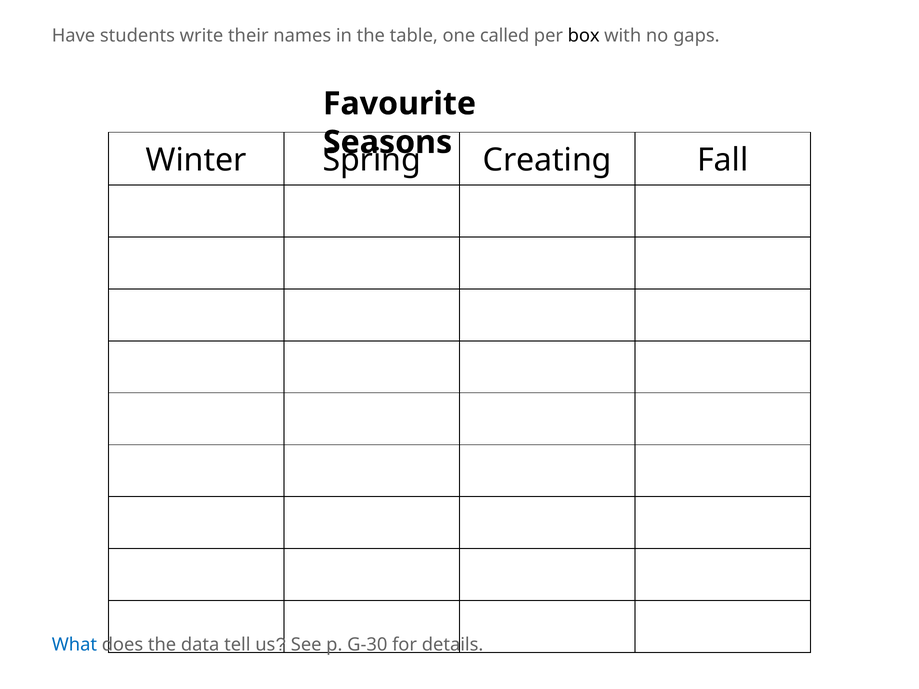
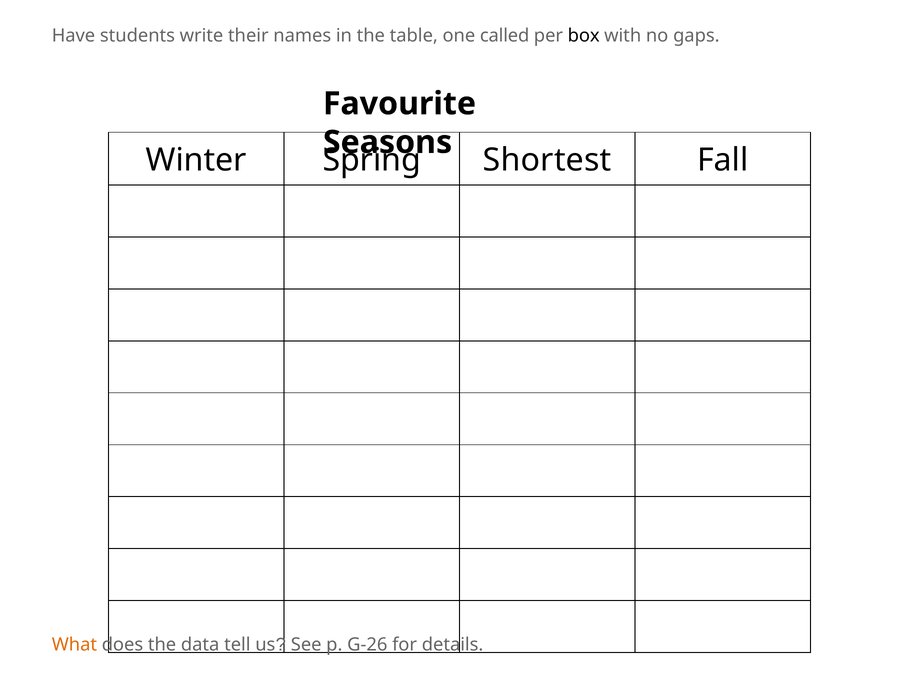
Creating: Creating -> Shortest (547, 160)
What colour: blue -> orange (74, 645)
G-30: G-30 -> G-26 (367, 645)
